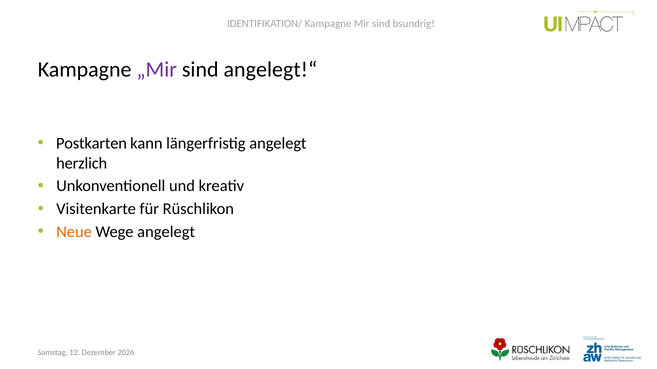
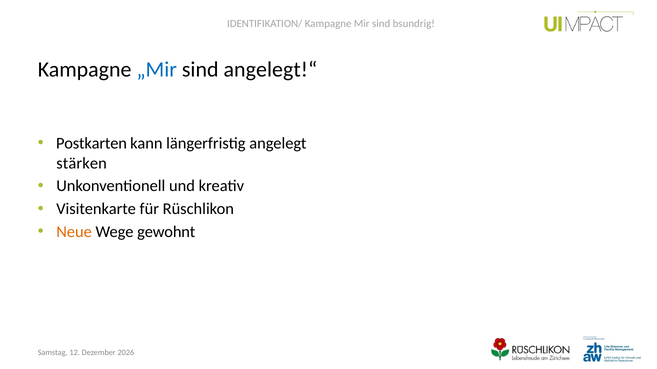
„Mir colour: purple -> blue (157, 70)
herzlich: herzlich -> stärken (82, 163)
Wege angelegt: angelegt -> gewohnt (166, 232)
